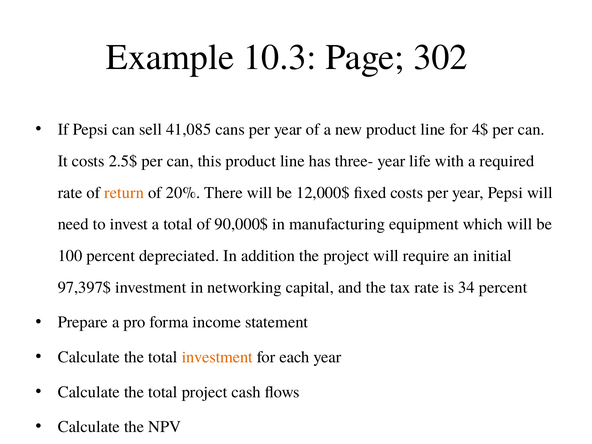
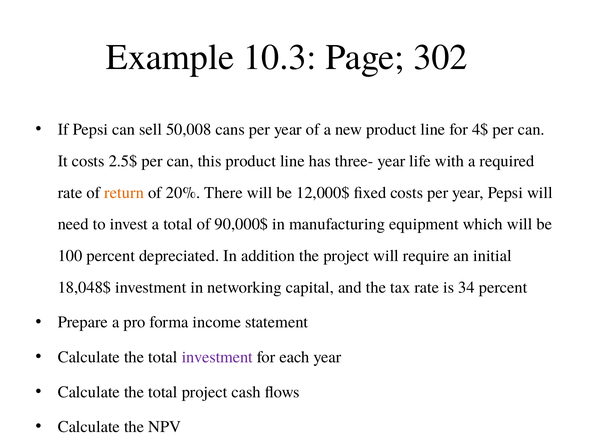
41,085: 41,085 -> 50,008 (189, 129)
97,397$: 97,397$ -> 18,048$ (84, 287)
investment colour: orange -> purple (217, 357)
